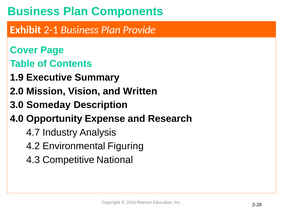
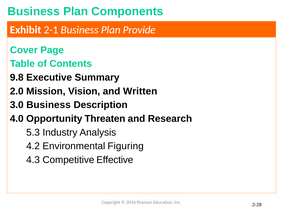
1.9: 1.9 -> 9.8 (17, 78)
3.0 Someday: Someday -> Business (49, 105)
Expense: Expense -> Threaten (105, 119)
4.7: 4.7 -> 5.3 (33, 133)
National: National -> Effective (115, 160)
